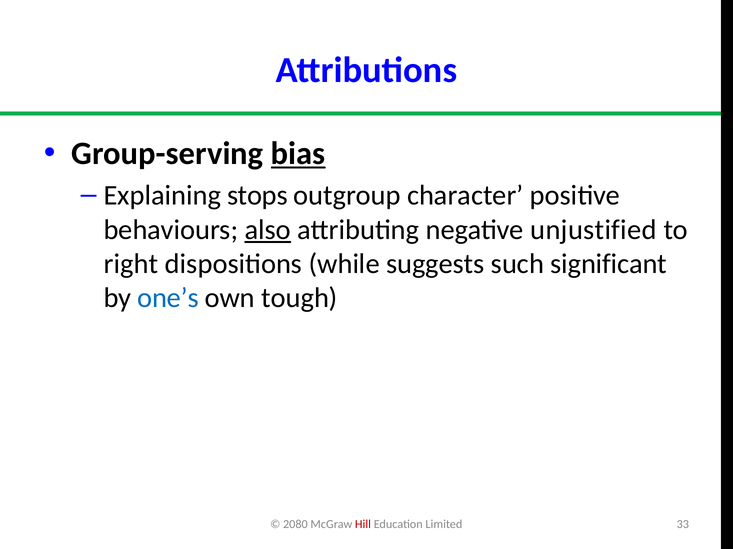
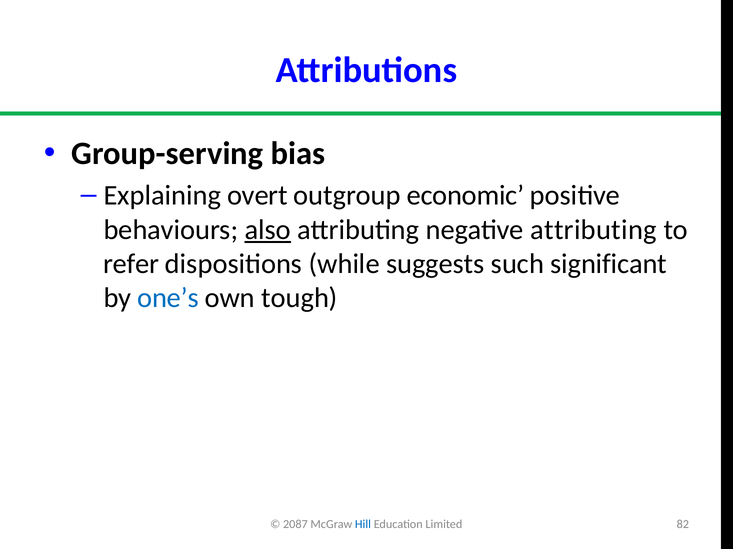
bias underline: present -> none (298, 154)
stops: stops -> overt (257, 196)
character: character -> economic (465, 196)
negative unjustified: unjustified -> attributing (593, 230)
right: right -> refer (131, 264)
2080: 2080 -> 2087 (295, 525)
Hill colour: red -> blue (363, 525)
33: 33 -> 82 (683, 525)
